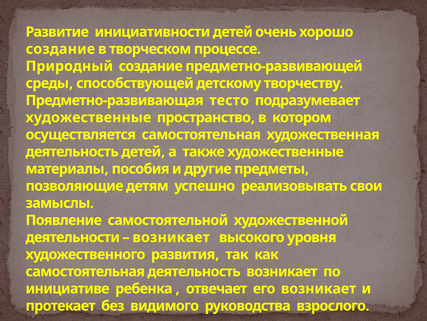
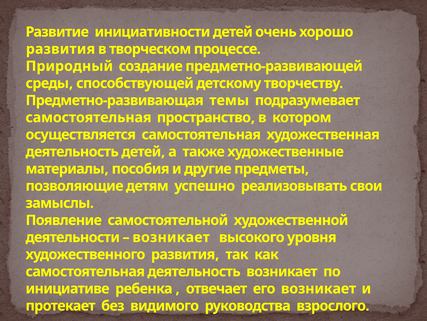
создание: создание -> развития (60, 49)
тесто: тесто -> темы (229, 100)
художественные: художественные -> самостоятельная (88, 117)
